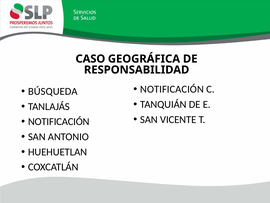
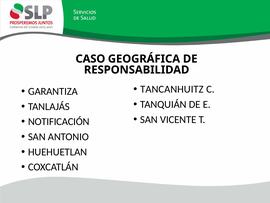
NOTIFICACIÓN: NOTIFICACIÓN -> TANCANHUITZ (172, 89)
BÚSQUEDA: BÚSQUEDA -> GARANTIZA (53, 91)
